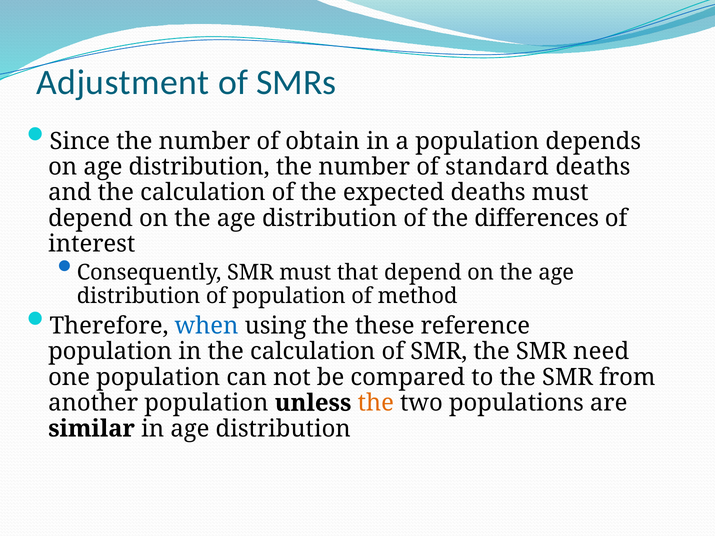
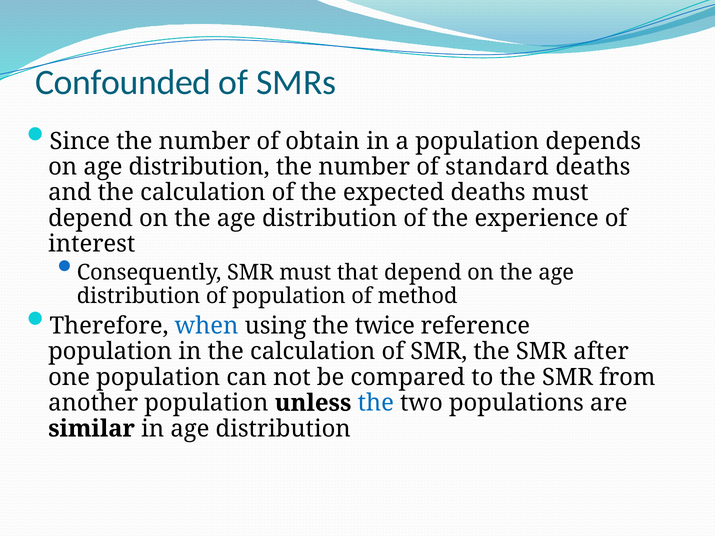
Adjustment: Adjustment -> Confounded (123, 83)
differences: differences -> experience (537, 218)
these: these -> twice (385, 326)
need: need -> after (601, 352)
the colour: orange -> blue (376, 403)
